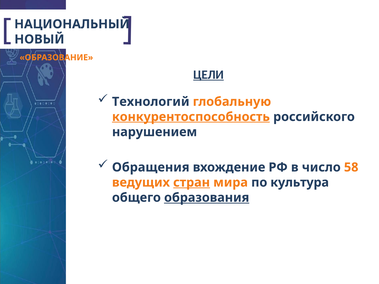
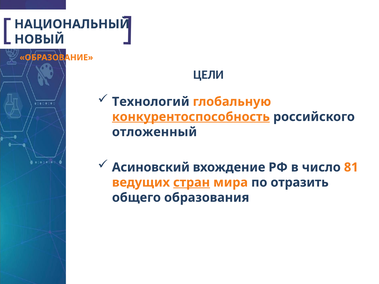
ЦЕЛИ underline: present -> none (208, 75)
нарушением: нарушением -> отложенный (154, 132)
Обращения: Обращения -> Асиновский (151, 167)
58: 58 -> 81 (351, 167)
культура: культура -> отразить (300, 183)
образования underline: present -> none (207, 198)
